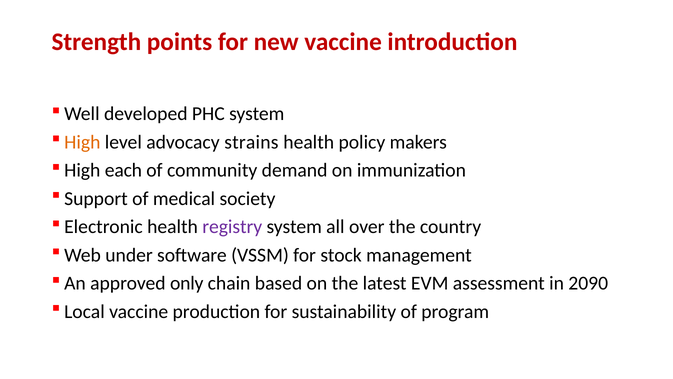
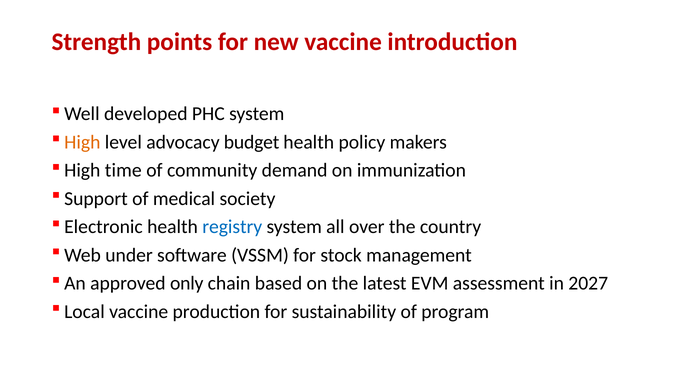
strains: strains -> budget (252, 142)
each: each -> time (123, 170)
registry colour: purple -> blue (232, 227)
2090: 2090 -> 2027 (588, 283)
